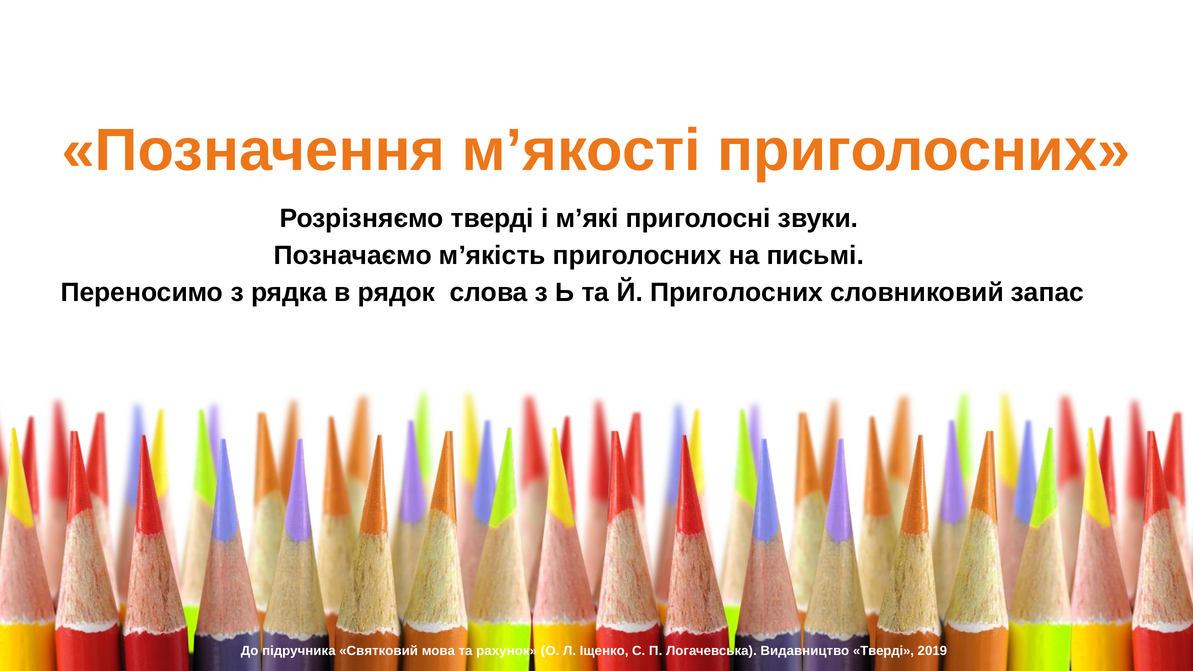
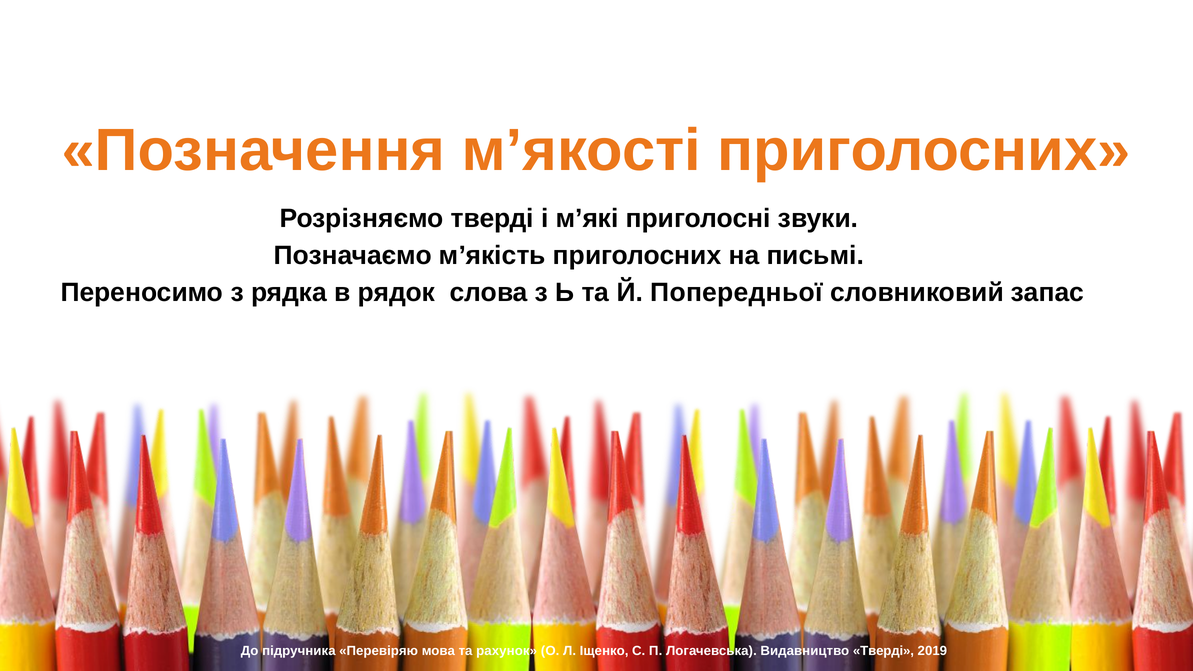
Й Приголосних: Приголосних -> Попередньої (736, 293)
Святковий: Святковий -> Перевіряю (379, 651)
